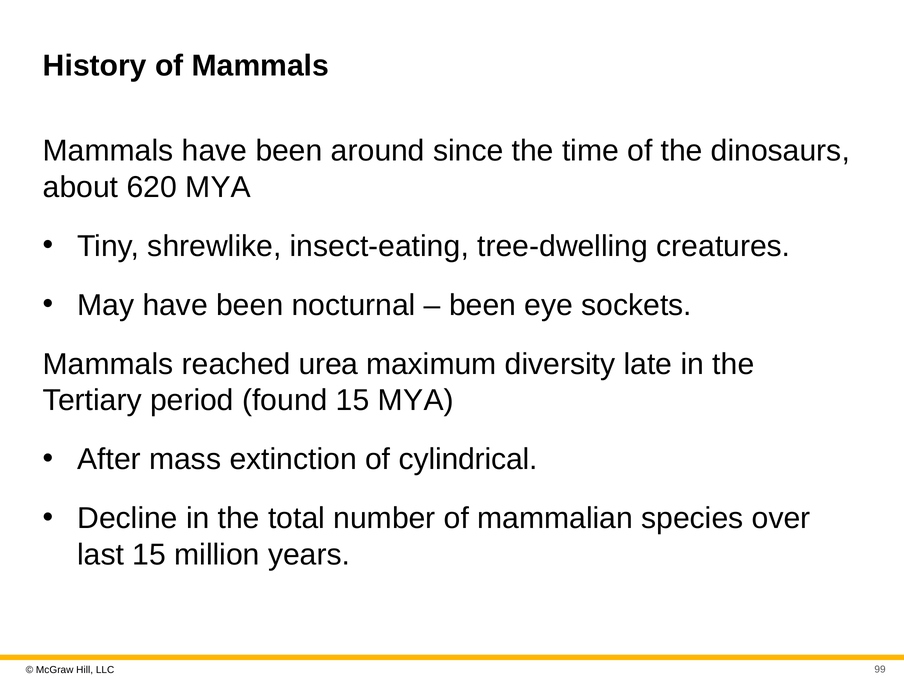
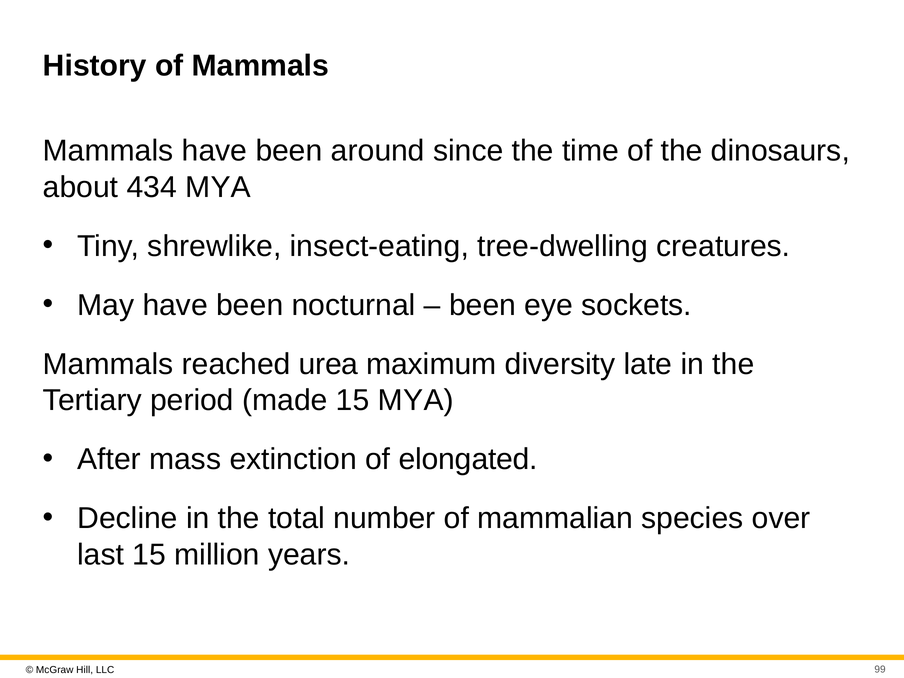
620: 620 -> 434 (152, 187)
found: found -> made (285, 400)
cylindrical: cylindrical -> elongated (468, 459)
